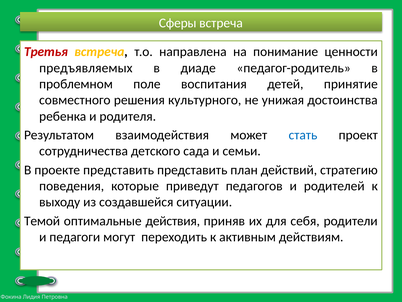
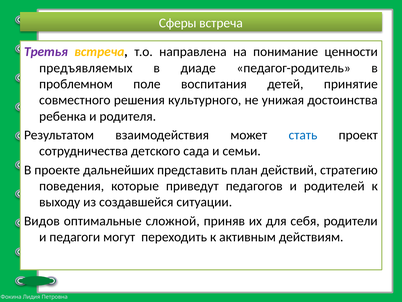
Третья colour: red -> purple (46, 52)
проекте представить: представить -> дальнейших (119, 170)
Темой: Темой -> Видов (42, 221)
действия: действия -> сложной (173, 221)
